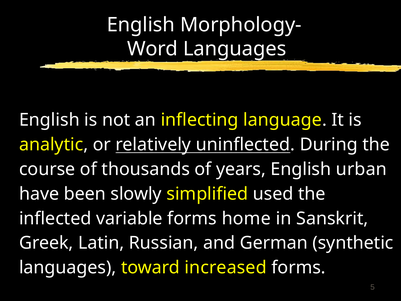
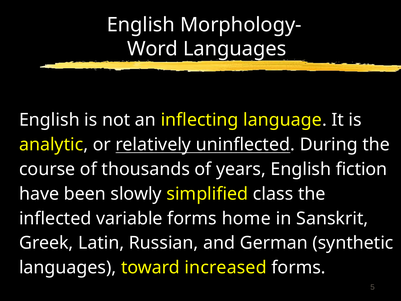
urban: urban -> fiction (362, 169)
used: used -> class (273, 194)
